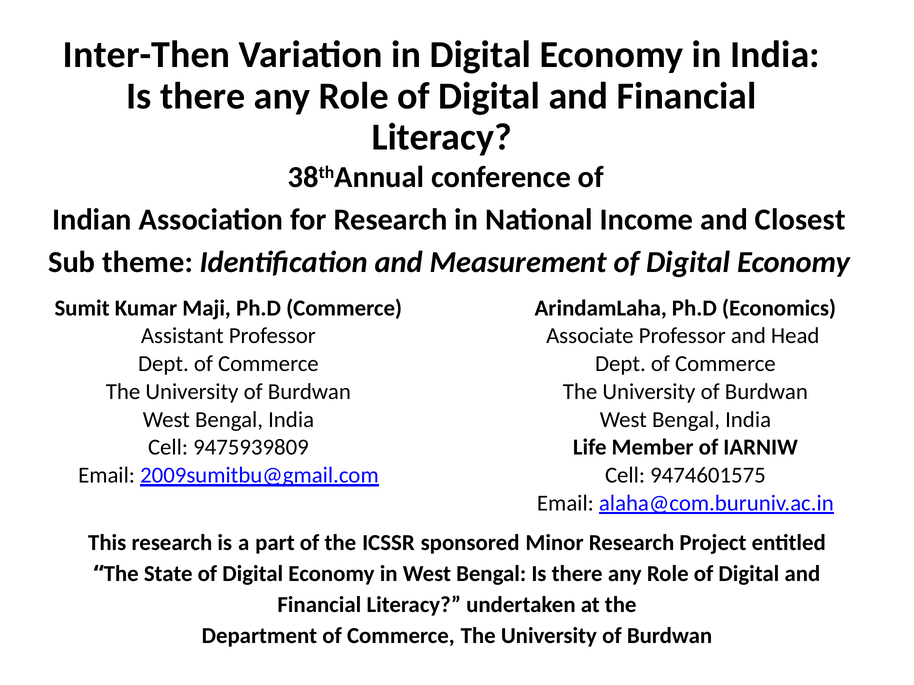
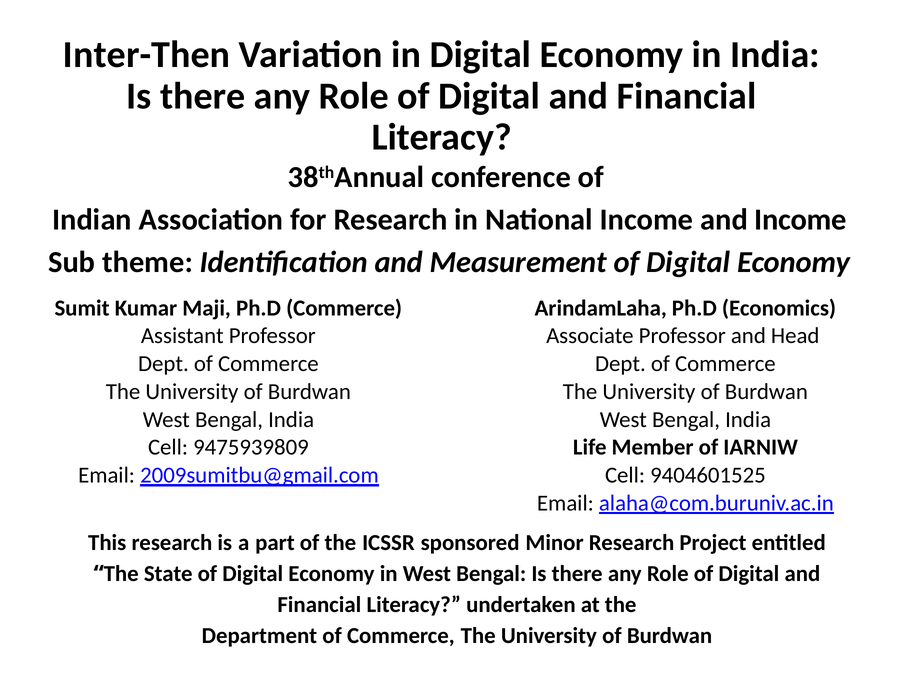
and Closest: Closest -> Income (801, 220)
9474601575: 9474601575 -> 9404601525 (708, 476)
